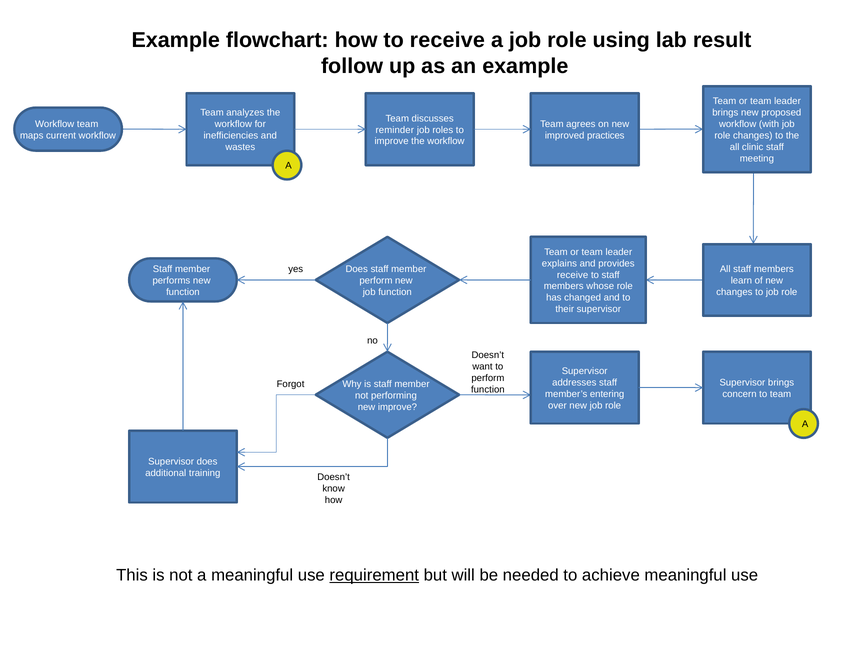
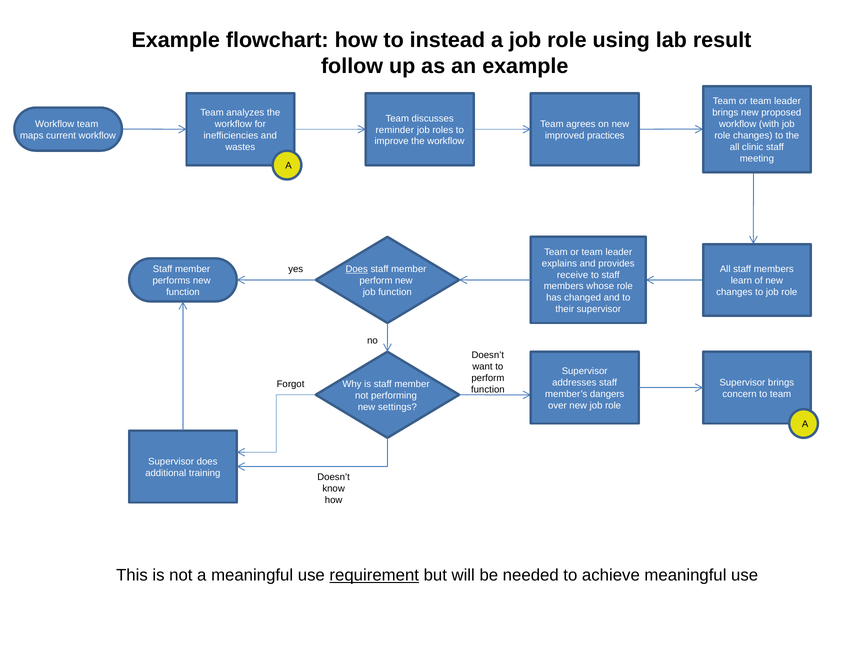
to receive: receive -> instead (447, 40)
Does underline: none -> present (357, 269)
entering: entering -> dangers (607, 394)
new improve: improve -> settings (397, 407)
